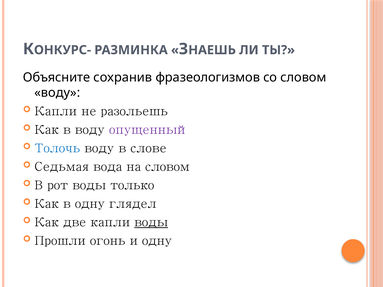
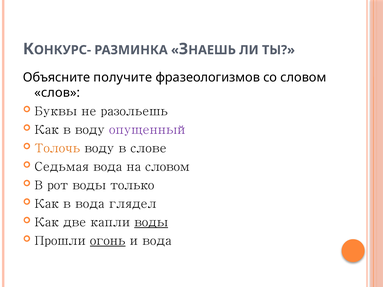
сохранив: сохранив -> получите (123, 77)
воду: воду -> слов (57, 93)
Капли: Капли -> Буквы (56, 111)
Толочь colour: blue -> orange (57, 148)
в одну: одну -> вода (90, 204)
огонь underline: none -> present (108, 241)
и одну: одну -> вода (157, 241)
